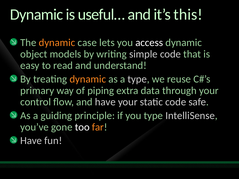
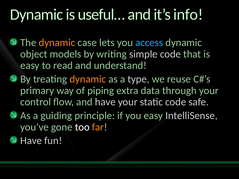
this: this -> info (188, 15)
access colour: white -> light blue (149, 43)
you type: type -> easy (153, 116)
